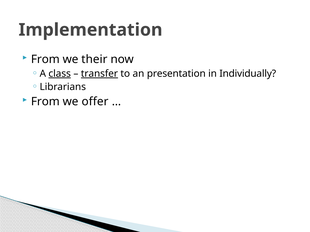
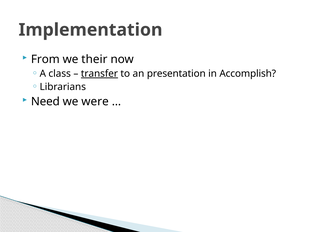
class underline: present -> none (60, 74)
Individually: Individually -> Accomplish (248, 74)
From: From -> Need (45, 102)
offer: offer -> were (95, 102)
